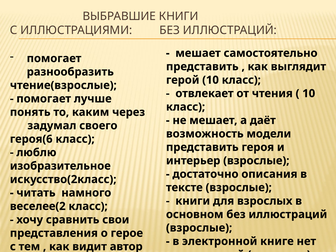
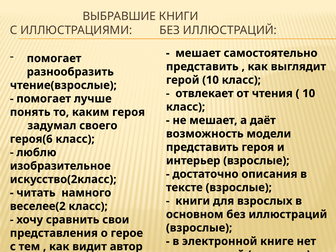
каким через: через -> героя (129, 112)
